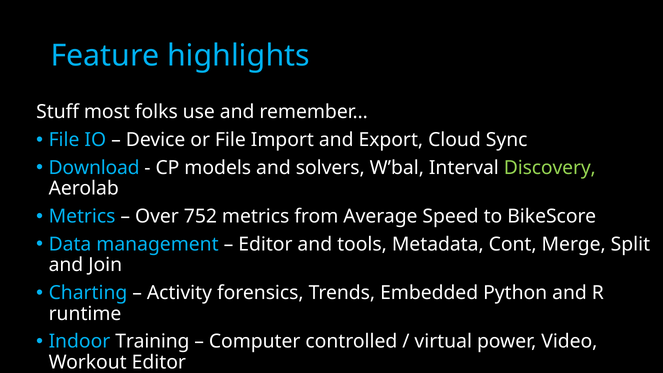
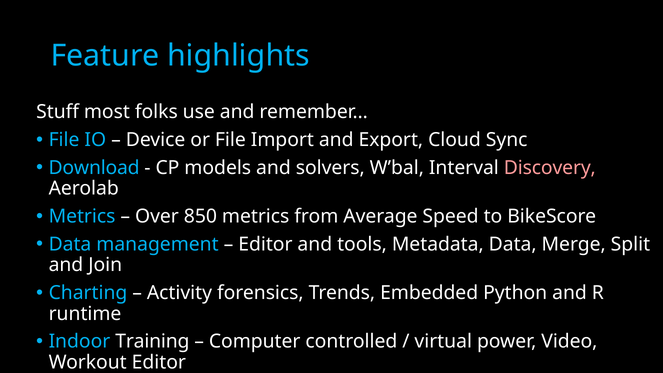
Discovery colour: light green -> pink (550, 168)
752: 752 -> 850 (200, 216)
Metadata Cont: Cont -> Data (513, 244)
